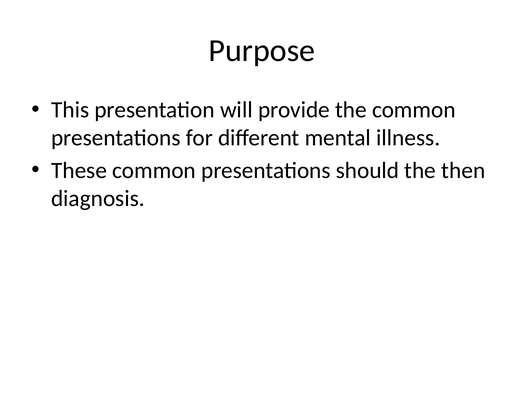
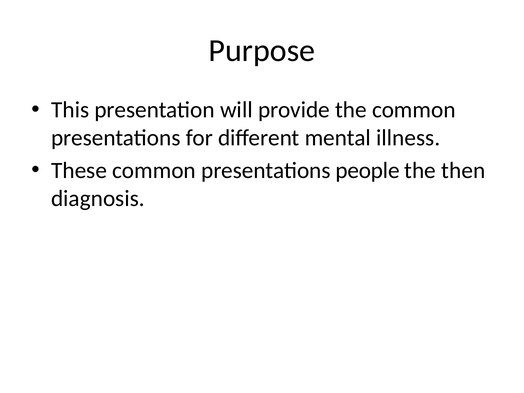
should: should -> people (368, 170)
